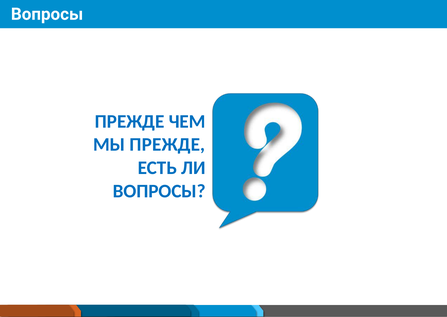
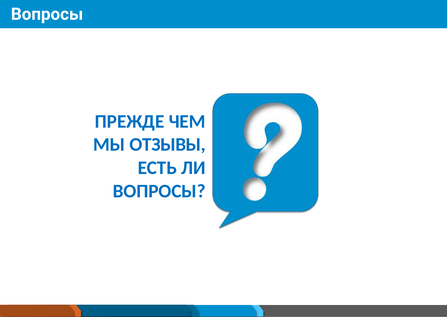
МЫ ПРЕЖДЕ: ПРЕЖДЕ -> ОТЗЫВЫ (168, 144)
